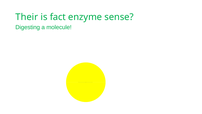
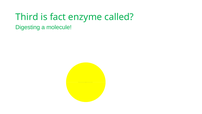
Their: Their -> Third (27, 17)
sense: sense -> called (119, 17)
